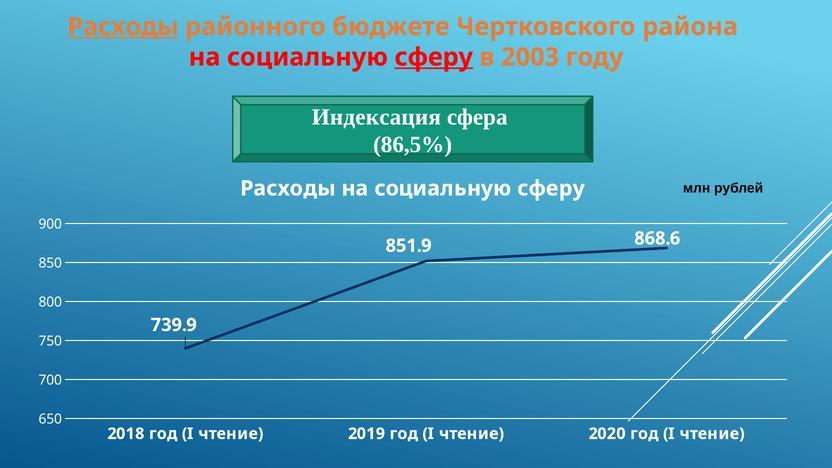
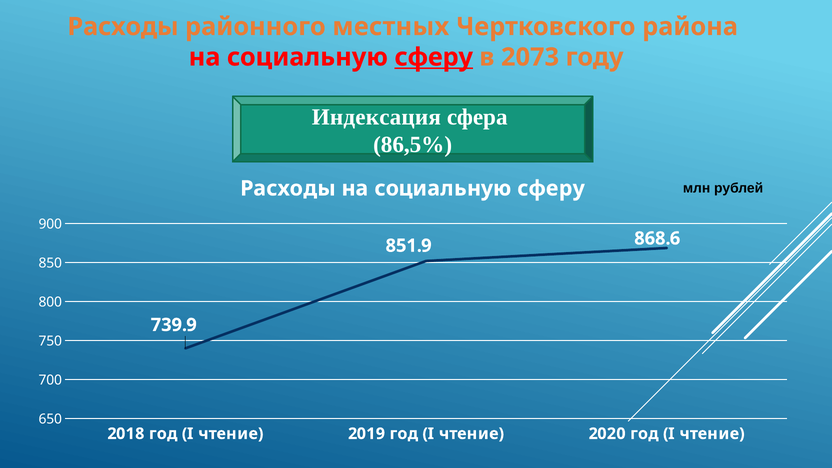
Расходы underline: present -> none (123, 27)
бюджете: бюджете -> местных (391, 27)
2003: 2003 -> 2073 (530, 57)
